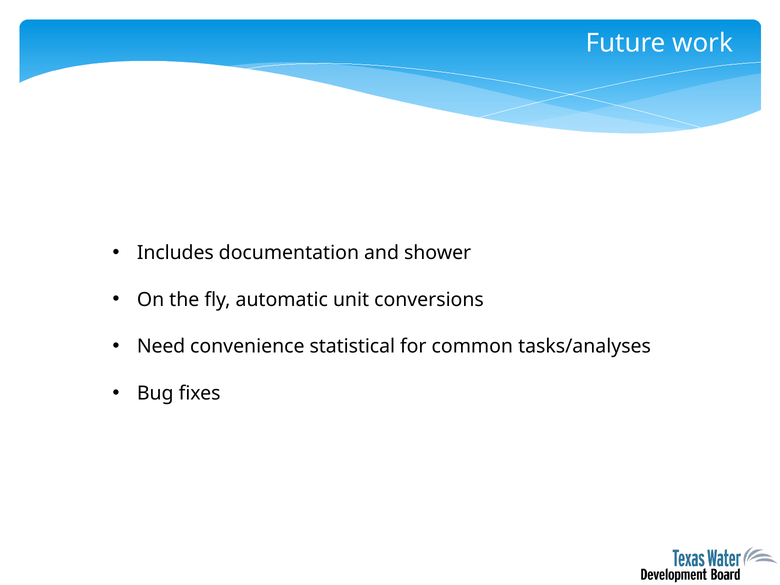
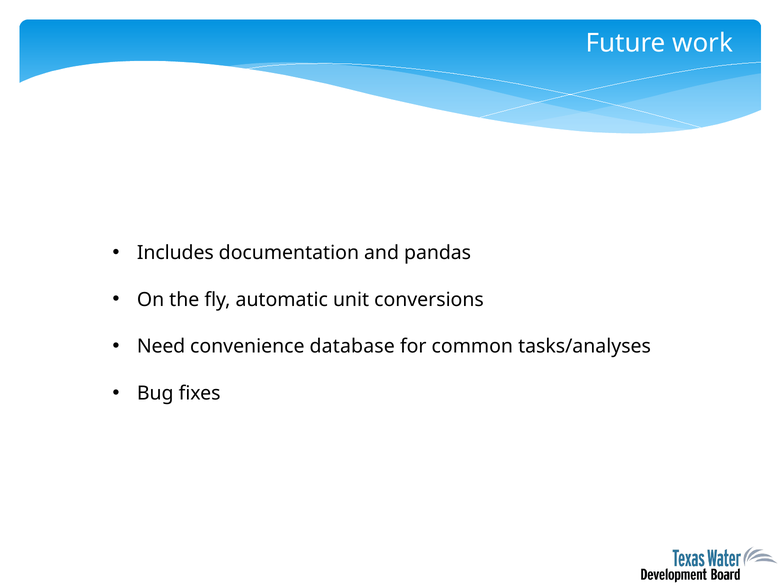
shower: shower -> pandas (438, 253)
statistical: statistical -> database (352, 346)
